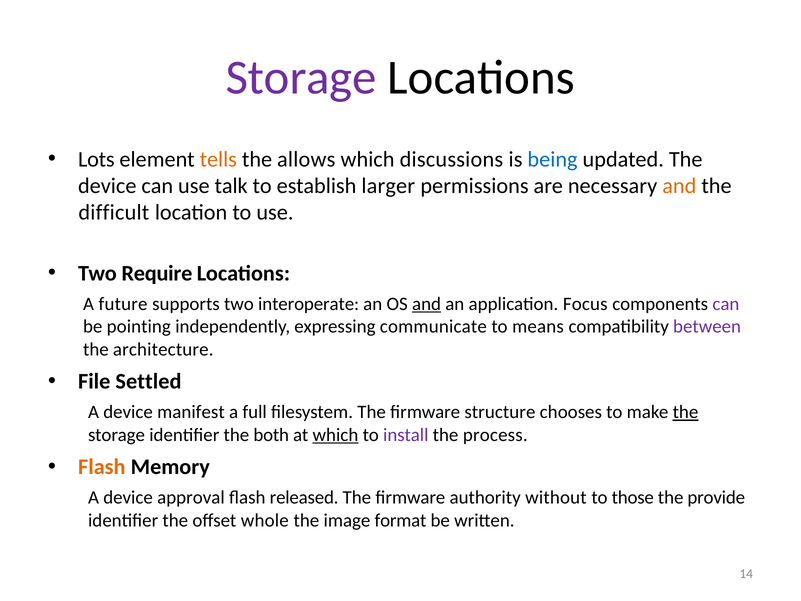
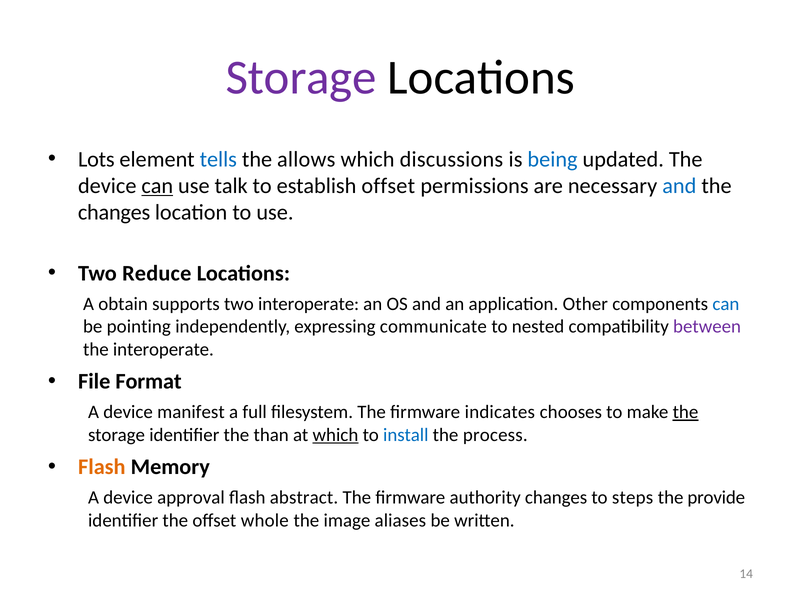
tells colour: orange -> blue (218, 159)
can underline: none -> present (157, 186)
establish larger: larger -> offset (388, 186)
and colour: orange -> blue (679, 186)
difficult: difficult -> changes (114, 213)
Require: Require -> Reduce (157, 273)
future: future -> obtain (123, 304)
and underline: present -> none (427, 304)
Focus: Focus -> Other (585, 304)
can colour: purple -> blue (726, 304)
means: means -> nested (538, 326)
the architecture: architecture -> interoperate (163, 349)
Settled: Settled -> Format (149, 381)
structure: structure -> indicates (500, 412)
both: both -> than (271, 435)
install colour: purple -> blue (406, 435)
released: released -> abstract (304, 497)
authority without: without -> changes (556, 497)
those: those -> steps (633, 497)
format: format -> aliases (400, 520)
